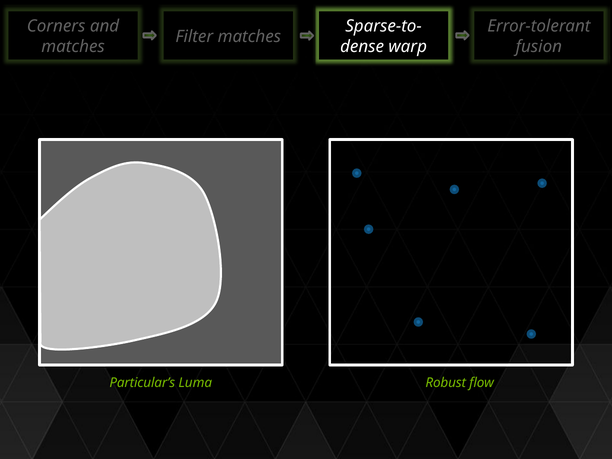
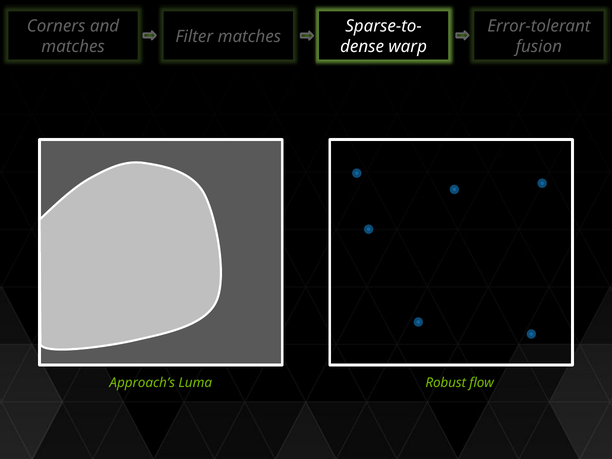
Particular’s: Particular’s -> Approach’s (142, 383)
